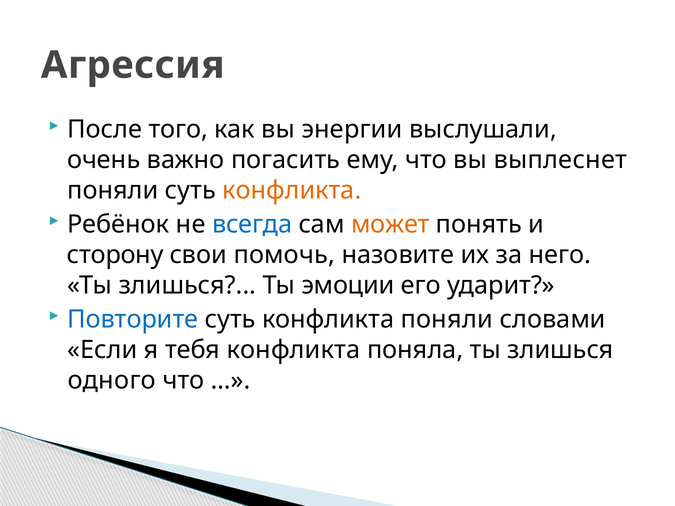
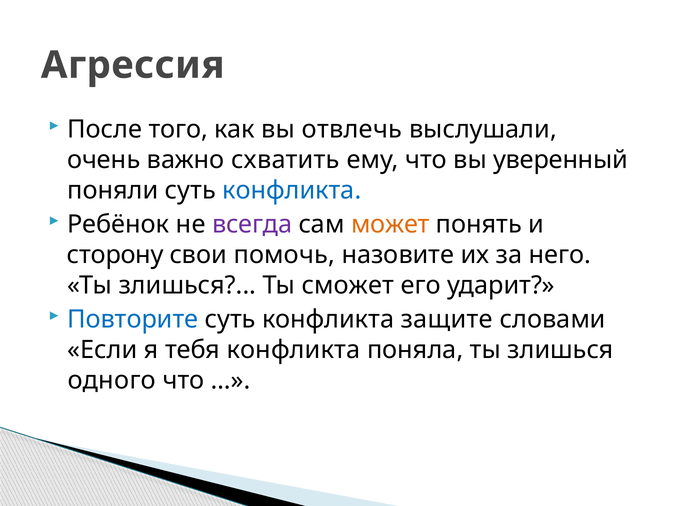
энергии: энергии -> отвлечь (352, 130)
погасить: погасить -> схватить (285, 160)
выплеснет: выплеснет -> уверенный (561, 160)
конфликта colour: orange -> blue (292, 190)
всегда colour: blue -> purple (252, 225)
эмоции: эмоции -> сможет (348, 285)
конфликта поняли: поняли -> защите (447, 320)
